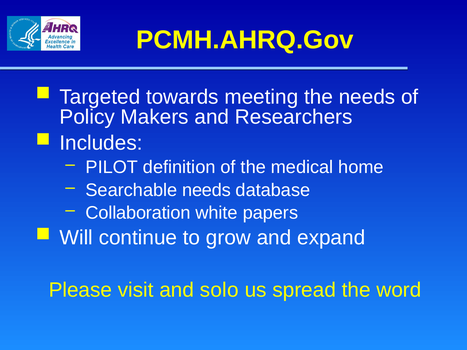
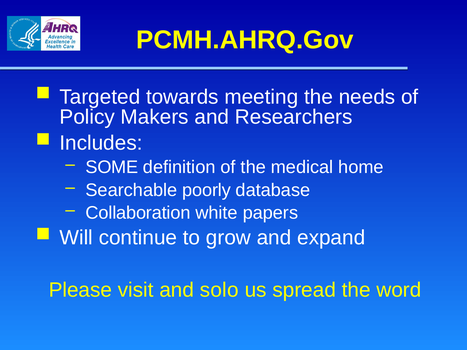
PILOT: PILOT -> SOME (112, 167)
Searchable needs: needs -> poorly (207, 190)
